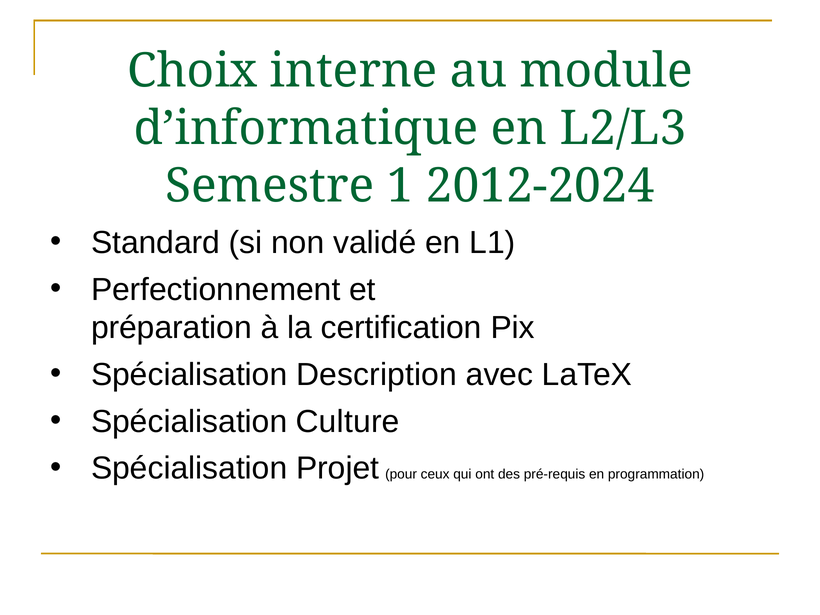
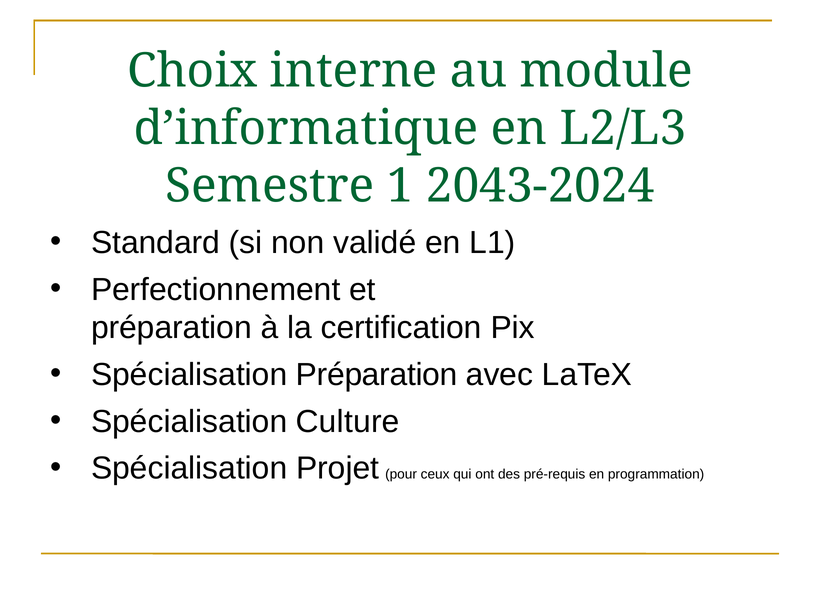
2012-2024: 2012-2024 -> 2043-2024 (540, 186)
Spécialisation Description: Description -> Préparation (377, 375)
